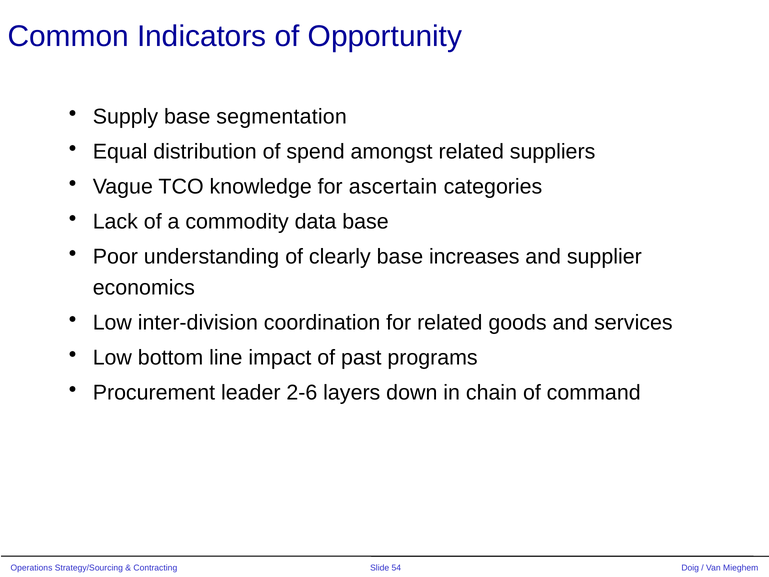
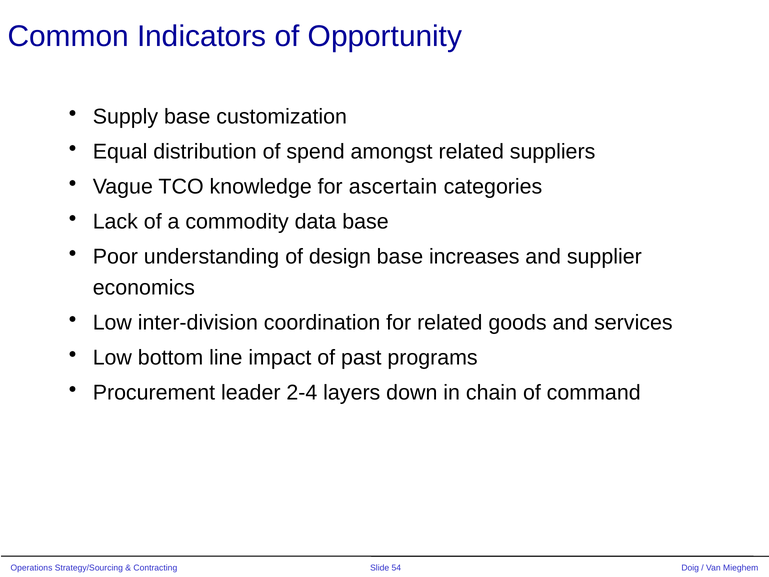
segmentation: segmentation -> customization (282, 117)
clearly: clearly -> design (340, 257)
2-6: 2-6 -> 2-4 (302, 392)
